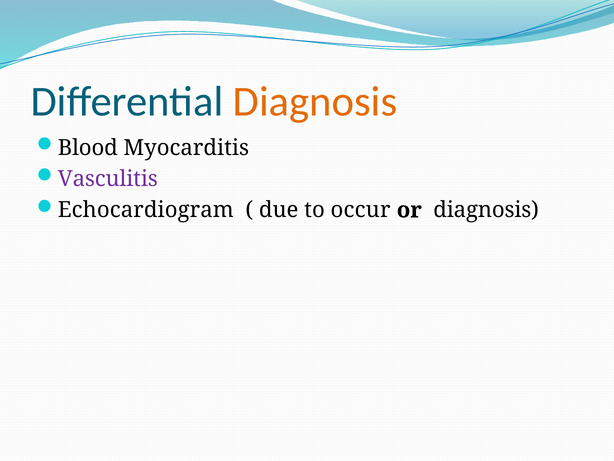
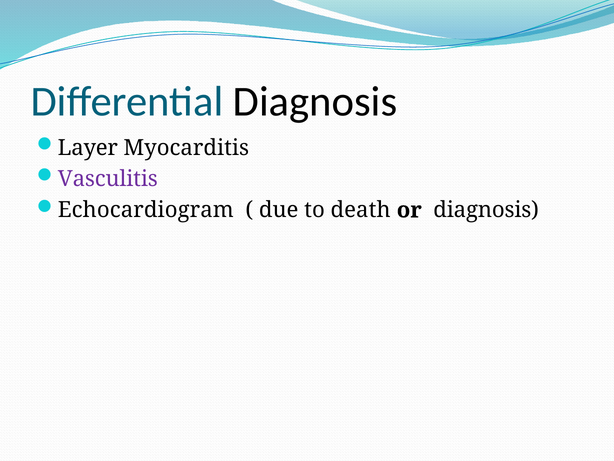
Diagnosis colour: orange -> black (315, 101)
Blood: Blood -> Layer (88, 148)
occur: occur -> death (361, 210)
